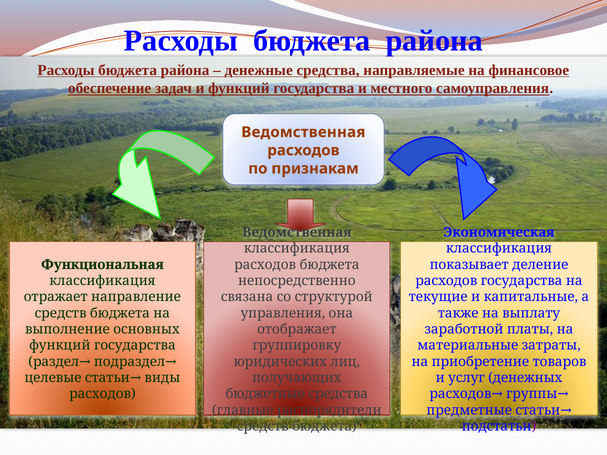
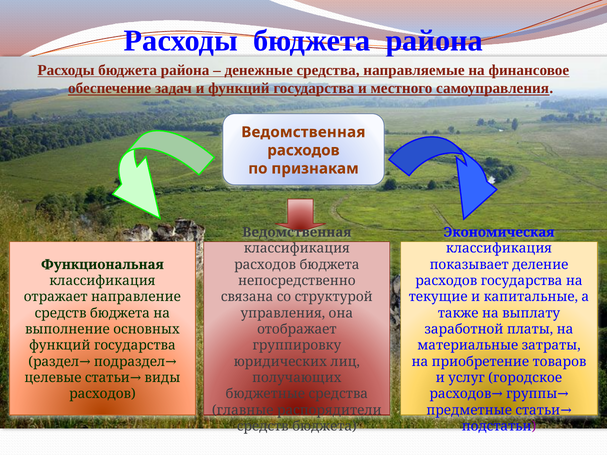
денежных: денежных -> городское (525, 378)
